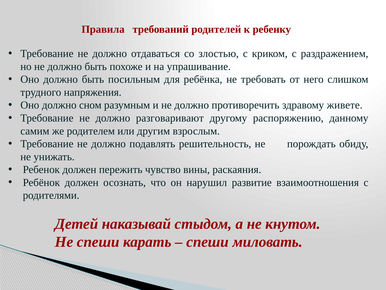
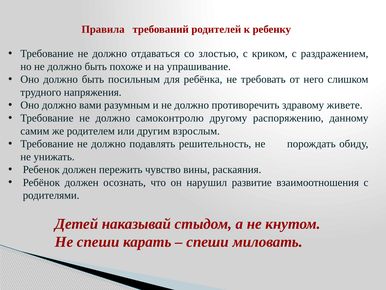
сном: сном -> вами (90, 105)
разговаривают: разговаривают -> самоконтролю (170, 118)
